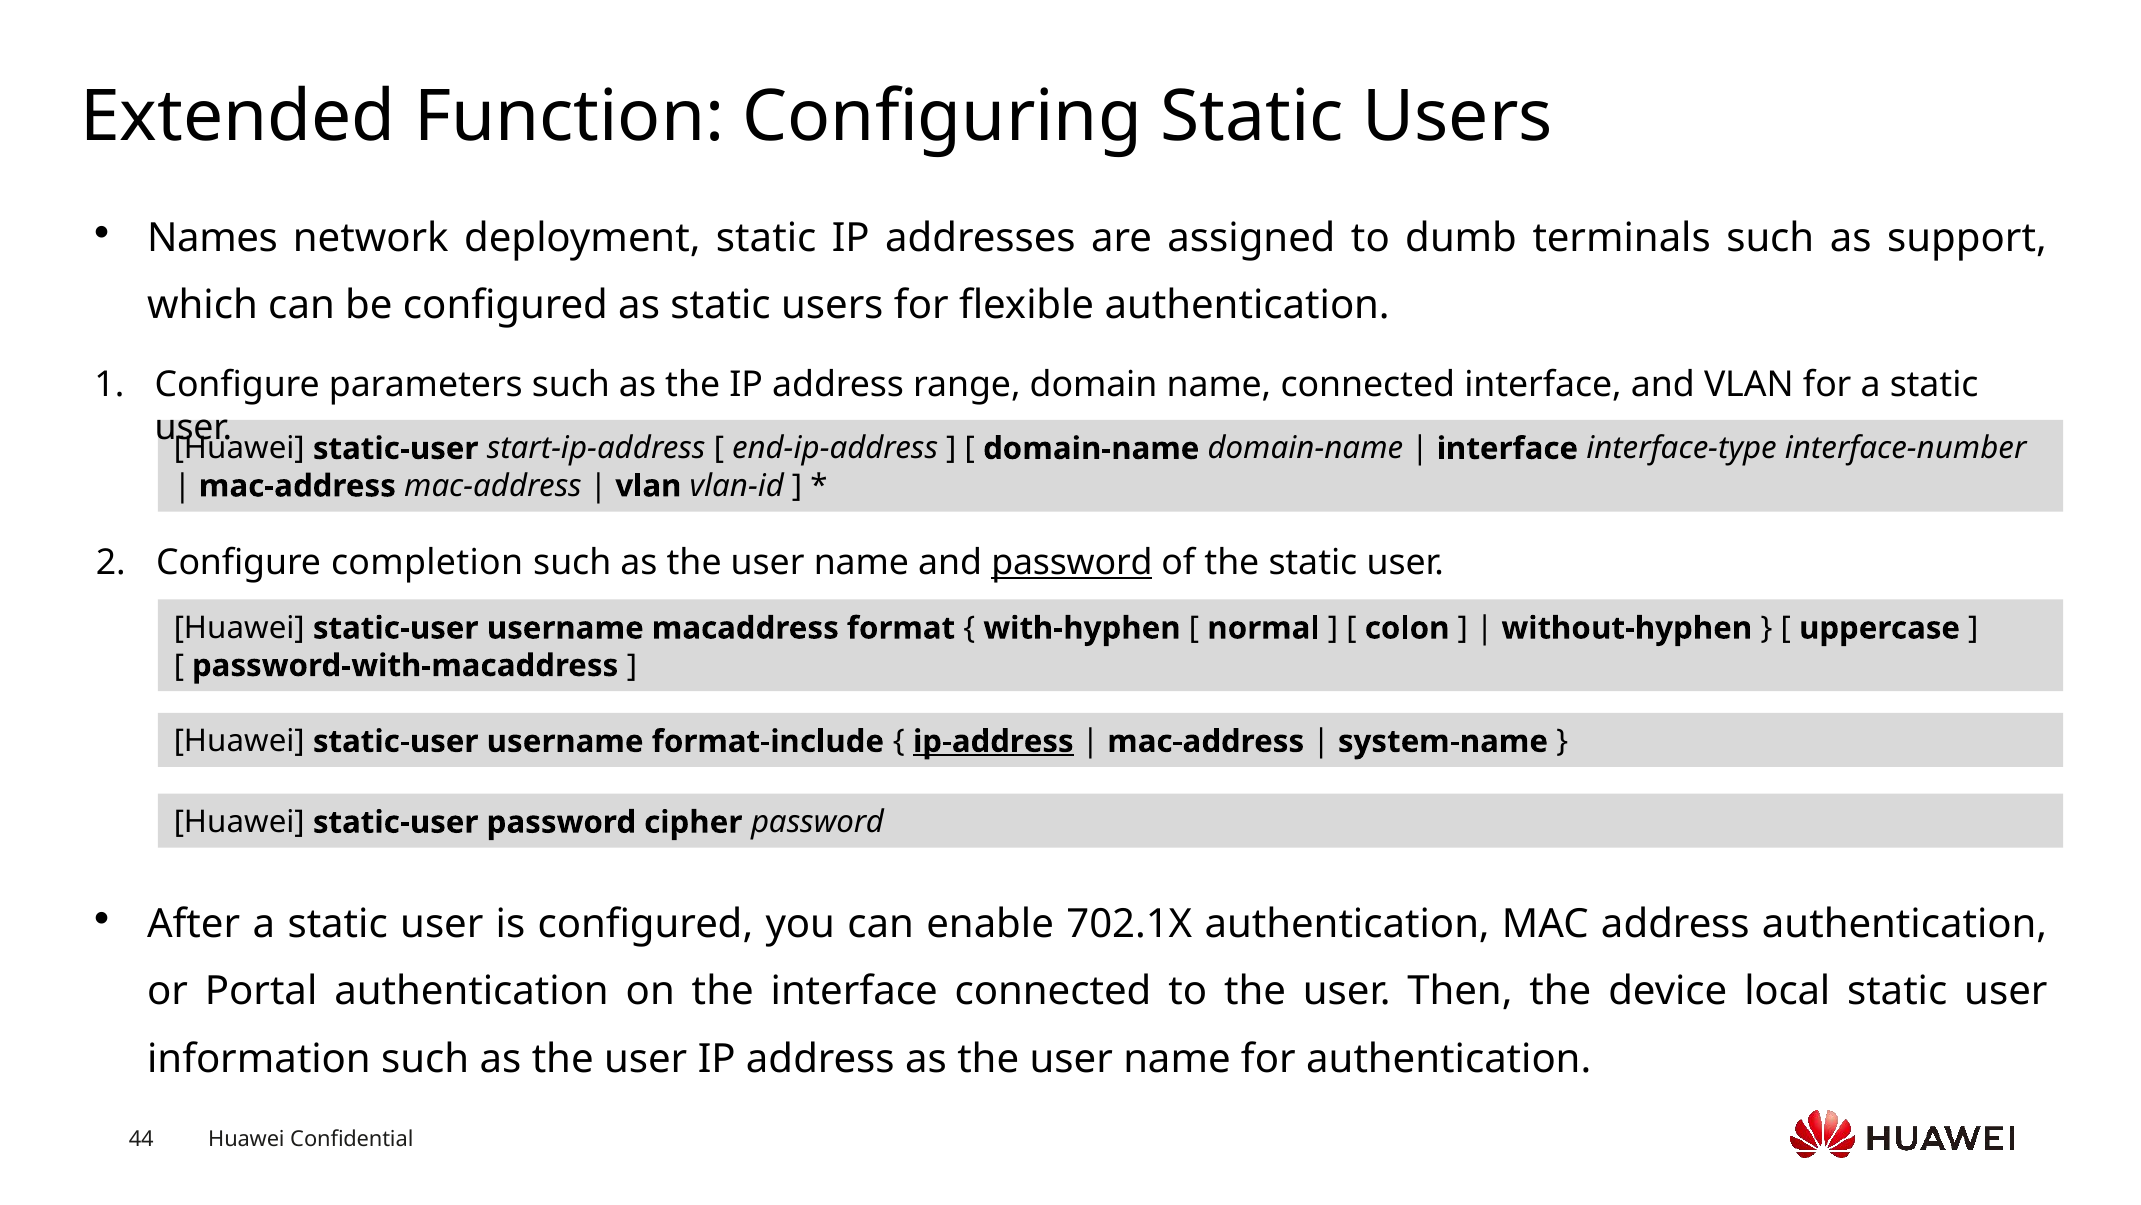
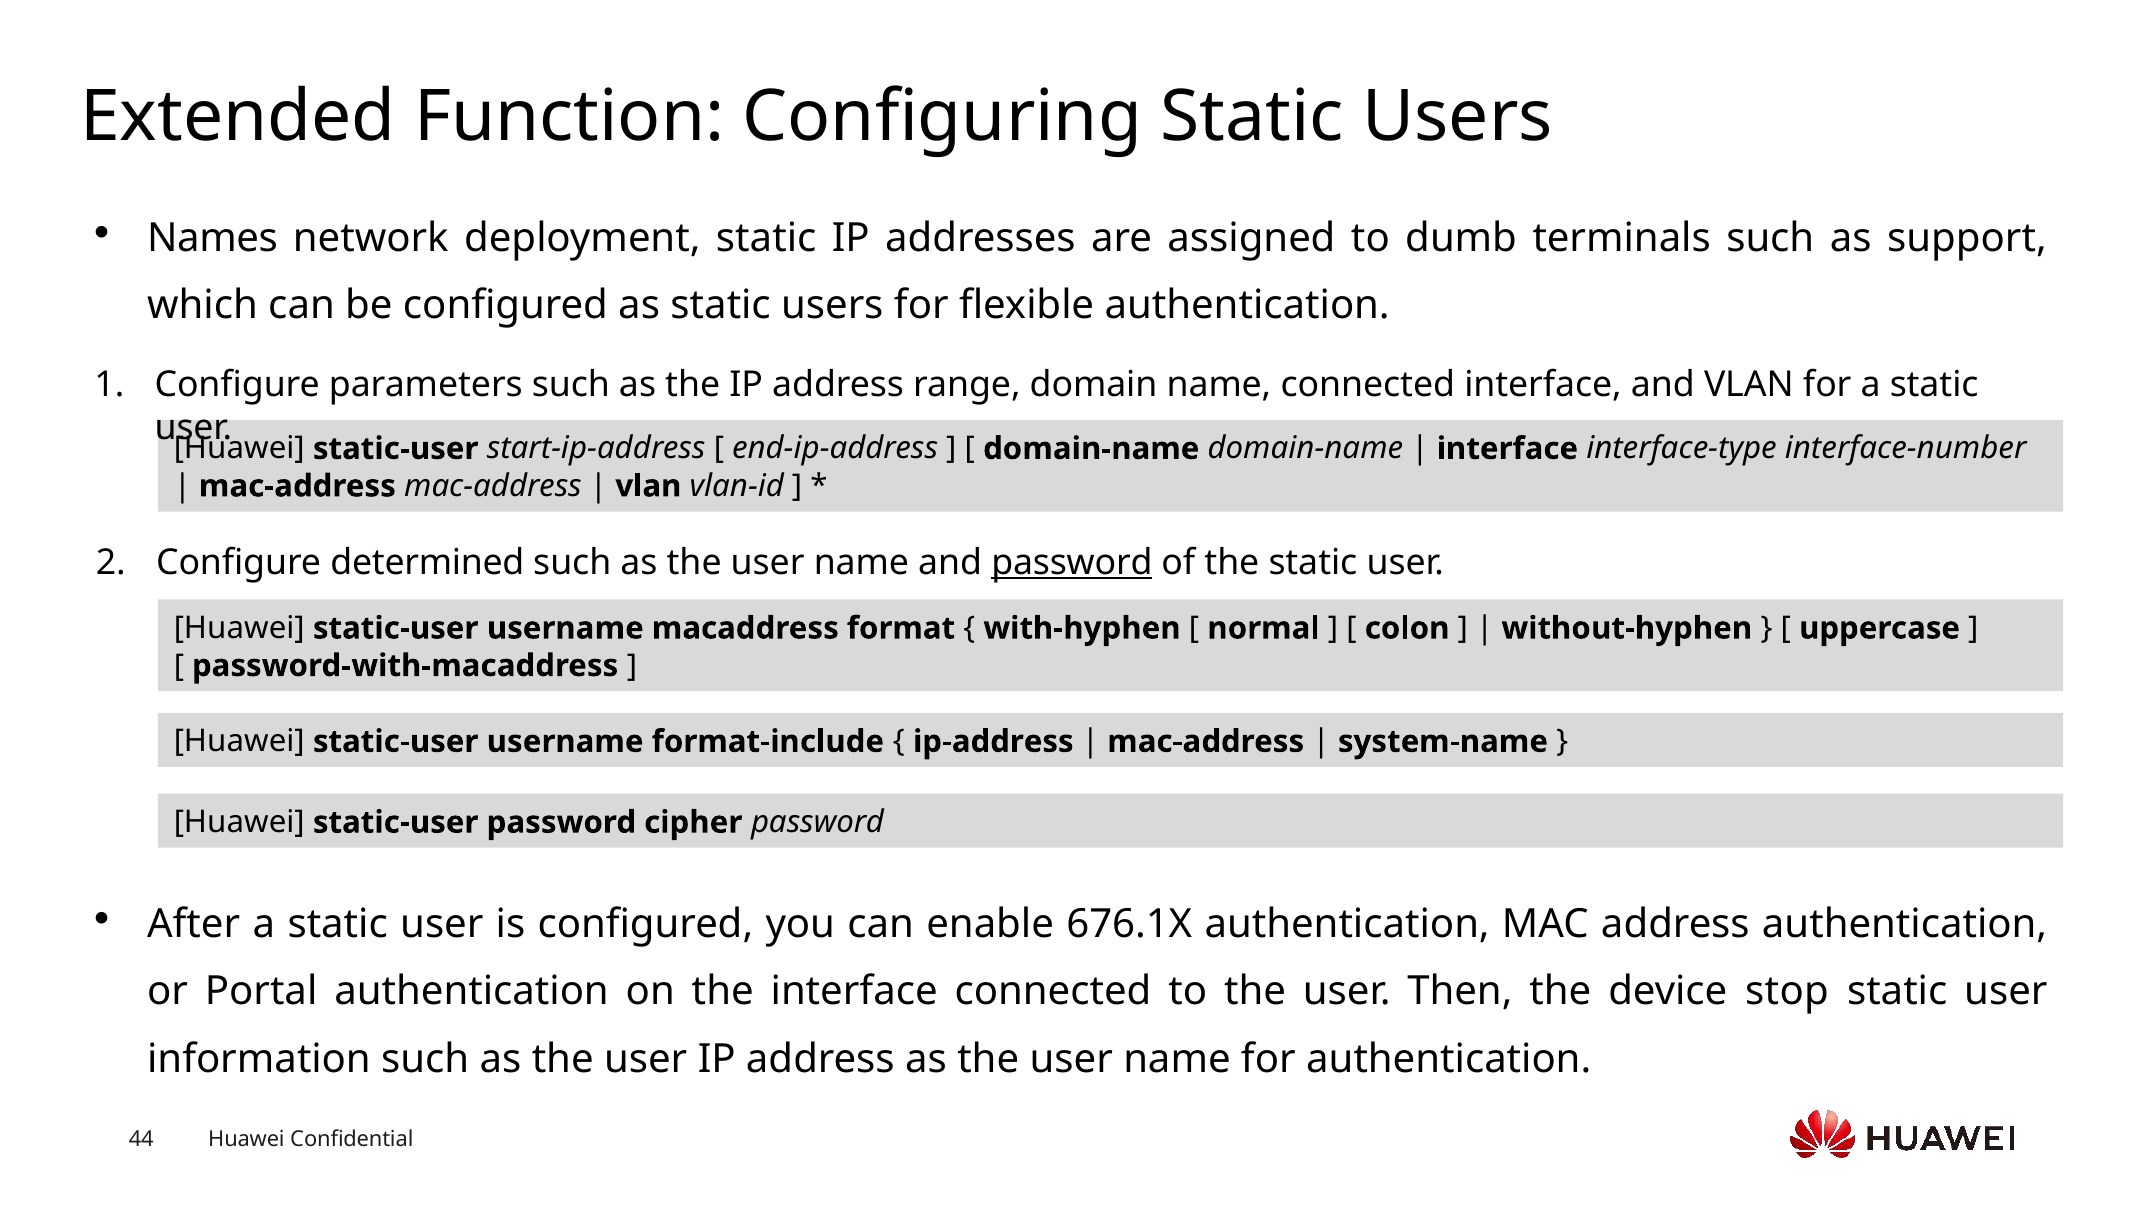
completion: completion -> determined (427, 563)
ip-address underline: present -> none (993, 741)
702.1X: 702.1X -> 676.1X (1129, 923)
local: local -> stop (1787, 991)
